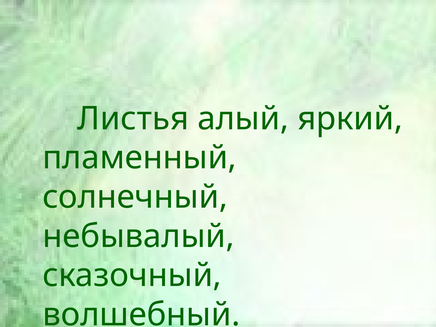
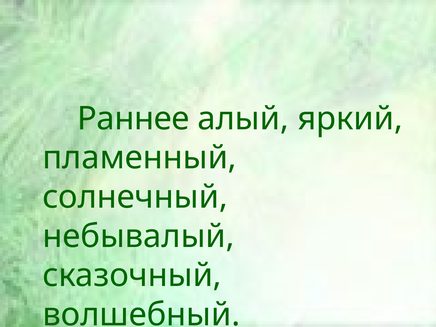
Листья: Листья -> Раннее (133, 119)
